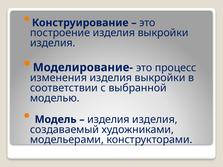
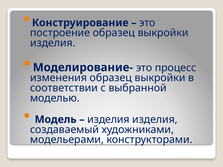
построение изделия: изделия -> образец (114, 33)
изменения изделия: изделия -> образец (111, 78)
